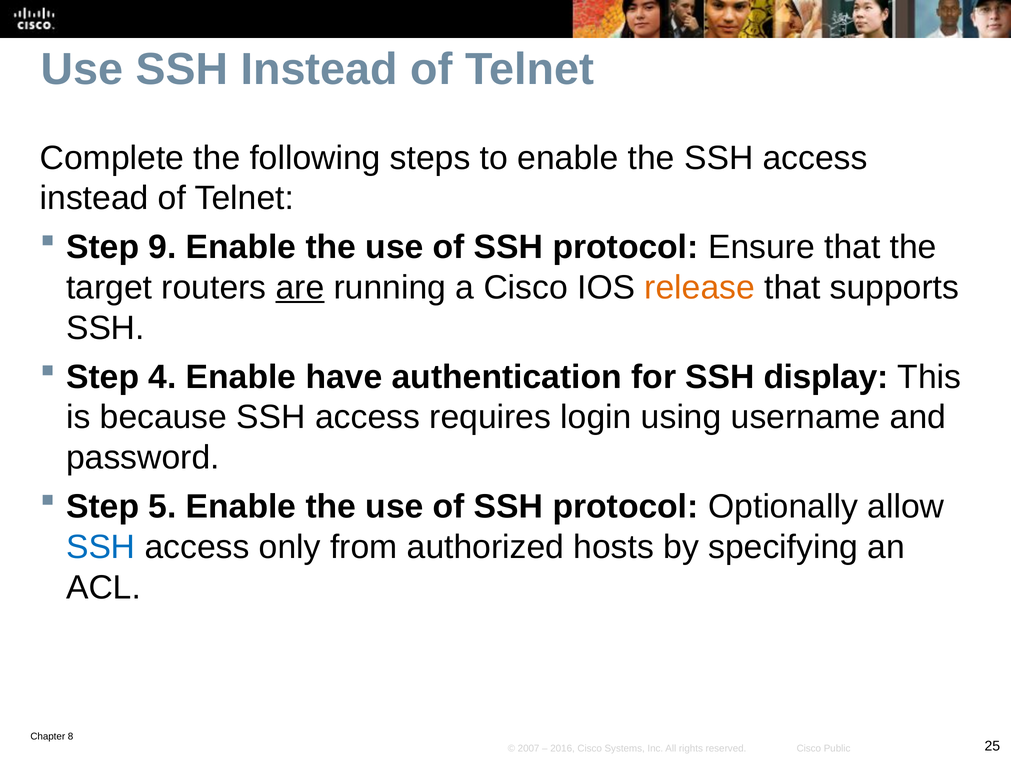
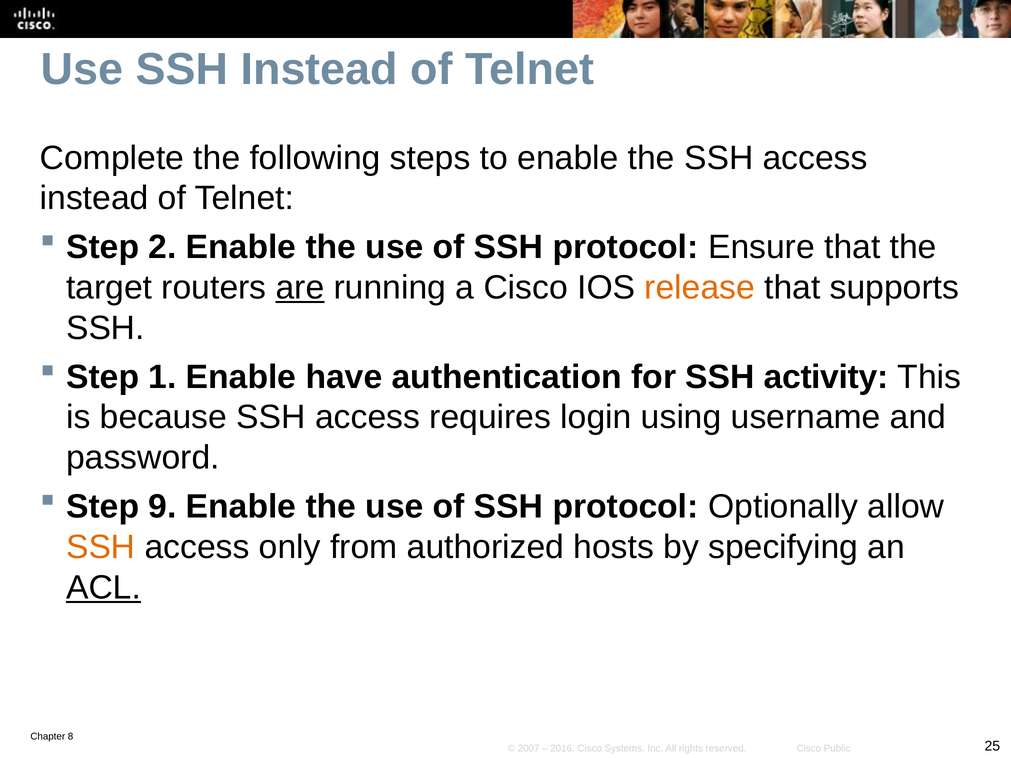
9: 9 -> 2 (162, 247)
4: 4 -> 1 (162, 377)
display: display -> activity (826, 377)
5: 5 -> 9 (162, 507)
SSH colour: blue -> orange (101, 547)
ACL underline: none -> present (104, 588)
